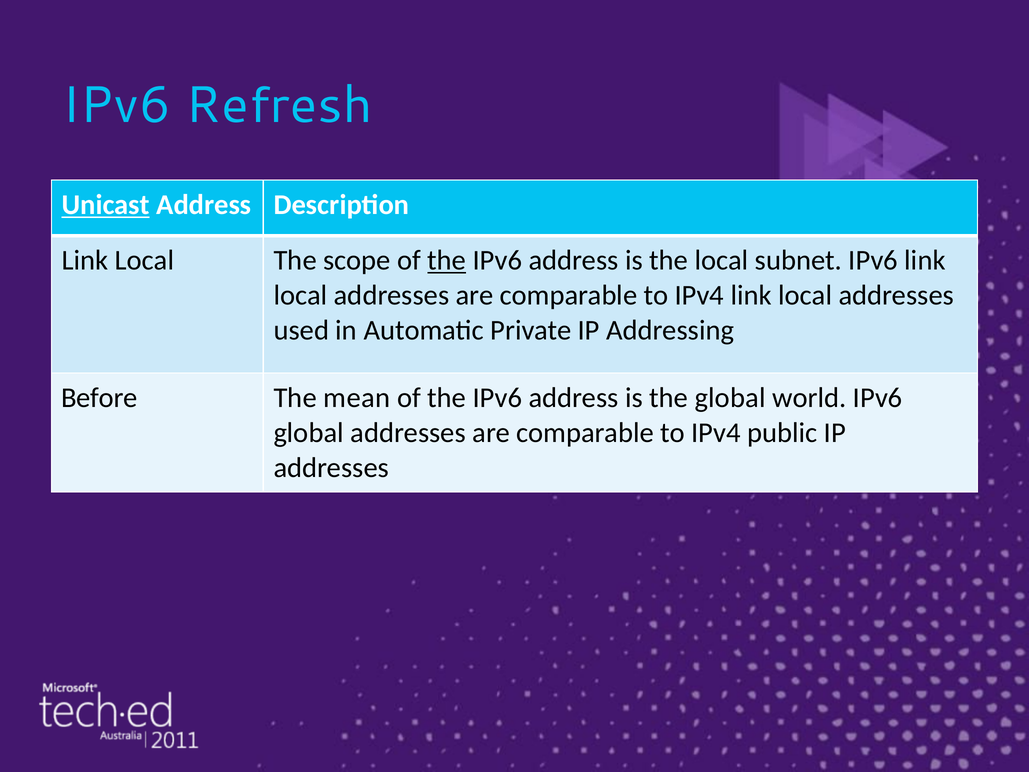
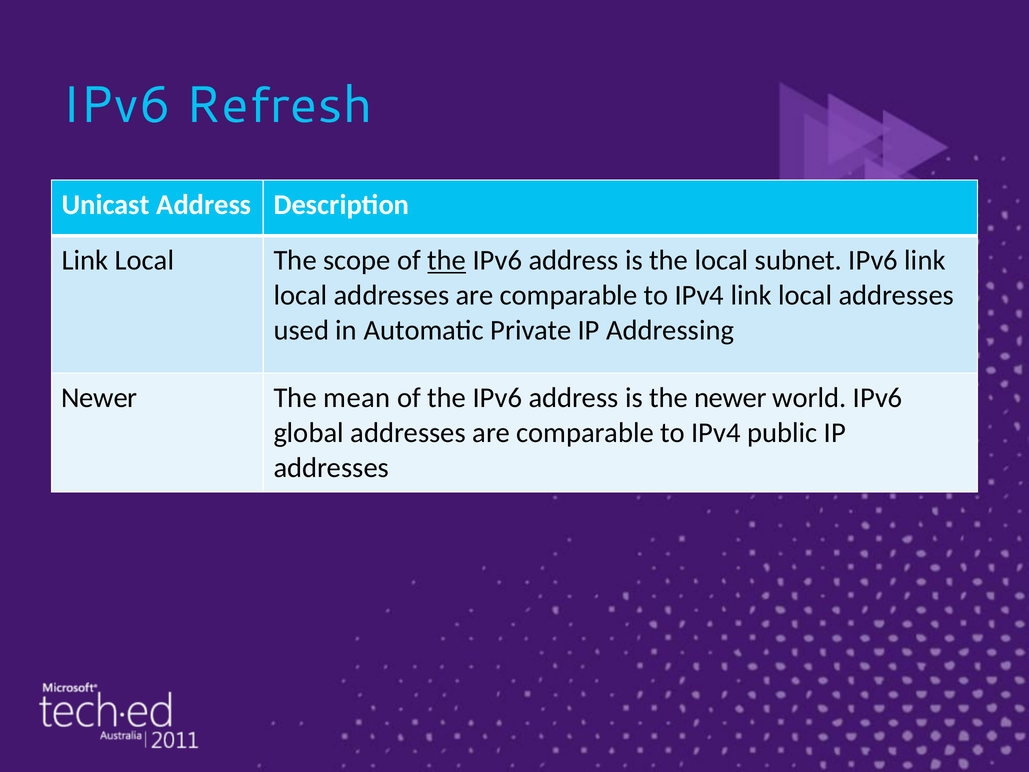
Unicast underline: present -> none (106, 205)
Before: Before -> Newer (99, 398)
the global: global -> newer (730, 398)
